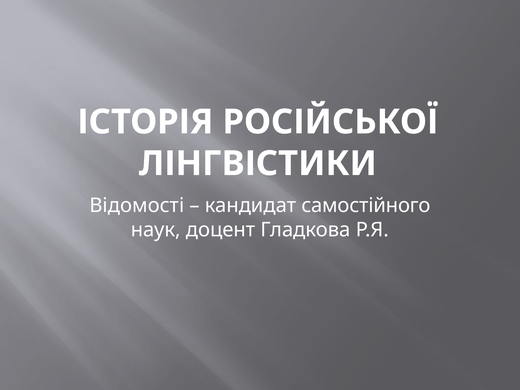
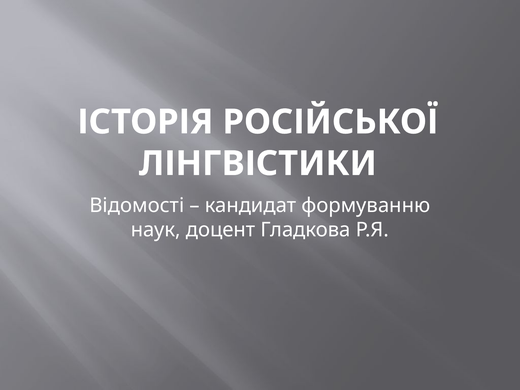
самостійного: самостійного -> формуванню (366, 206)
